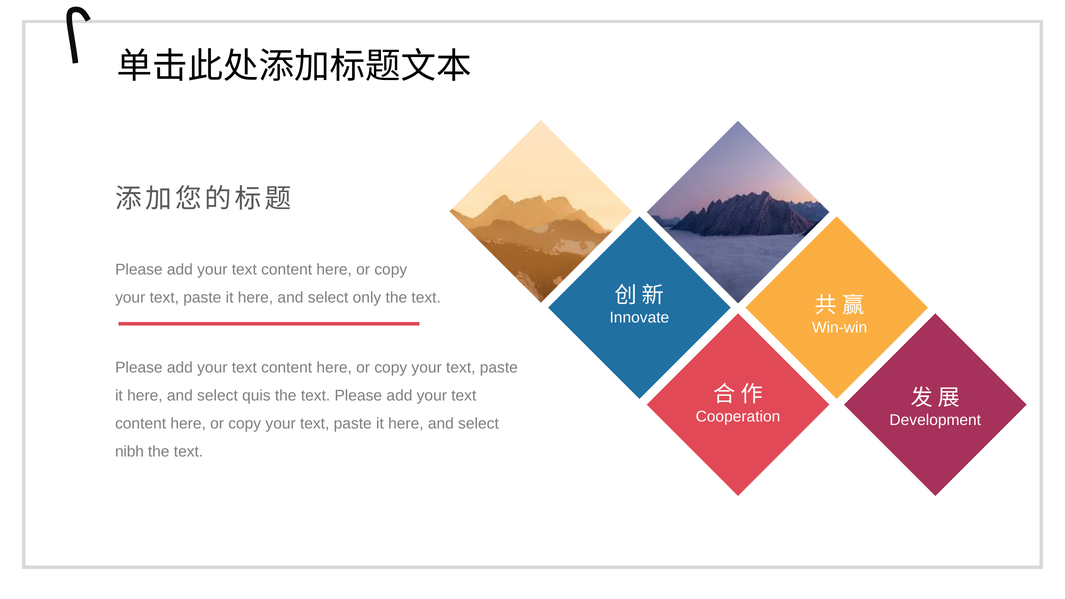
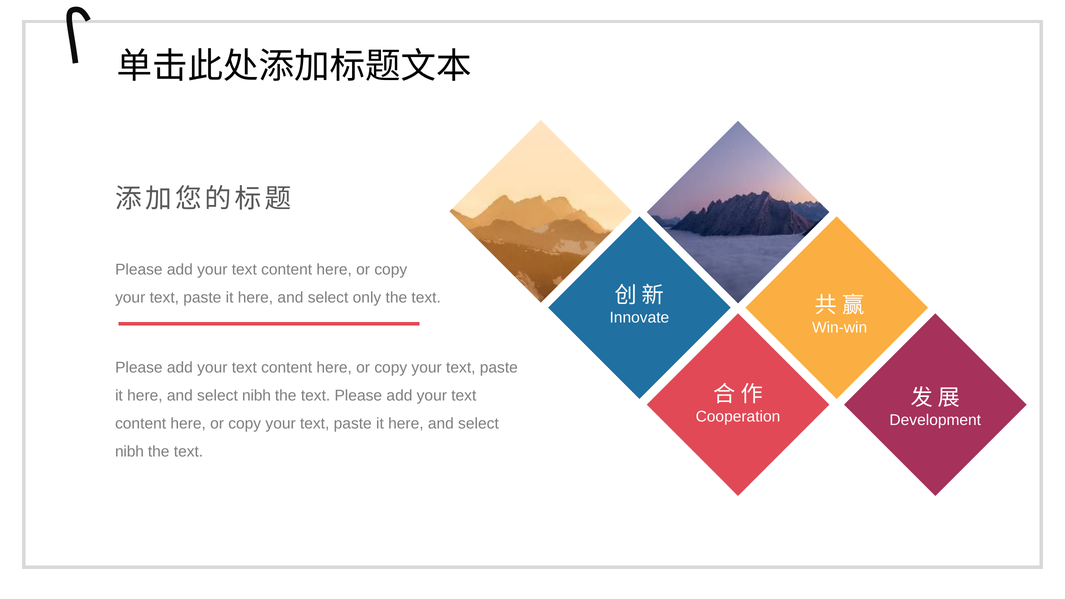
quis: quis -> nibh (256, 396)
